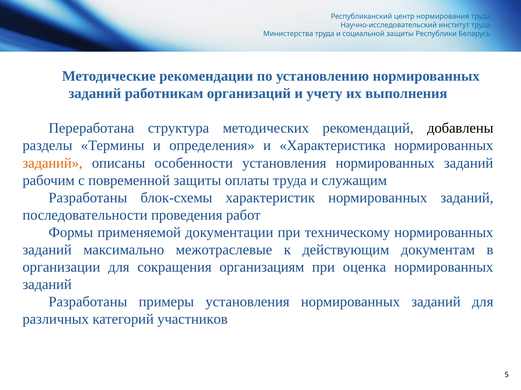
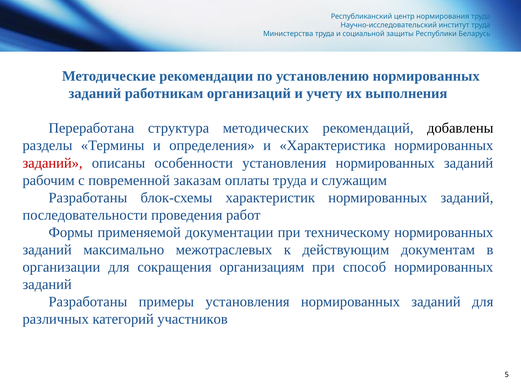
заданий colour: orange -> red (53, 163)
повременной защиты: защиты -> заказам (197, 181)
межотраслевые: межотраслевые -> межотраслевых (224, 250)
оценка: оценка -> способ (364, 267)
